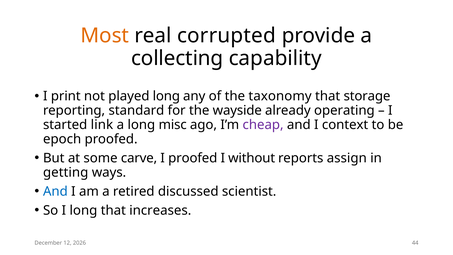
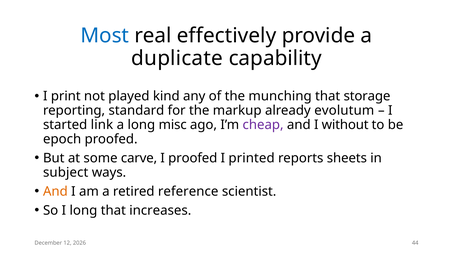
Most colour: orange -> blue (105, 36)
corrupted: corrupted -> effectively (227, 36)
collecting: collecting -> duplicate (177, 58)
played long: long -> kind (166, 96)
taxonomy: taxonomy -> munching (280, 96)
wayside: wayside -> markup (237, 110)
operating: operating -> evolutum (344, 110)
context: context -> without (345, 125)
without: without -> printed (252, 158)
assign: assign -> sheets (347, 158)
getting: getting -> subject (66, 172)
And colour: blue -> orange (55, 191)
discussed: discussed -> reference (188, 191)
